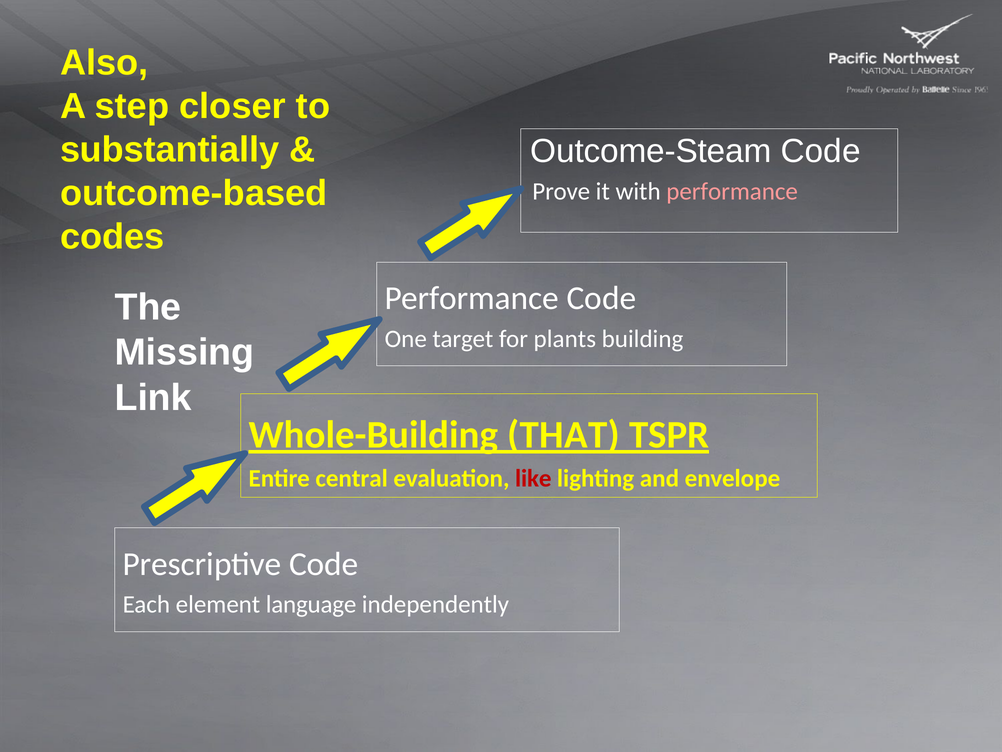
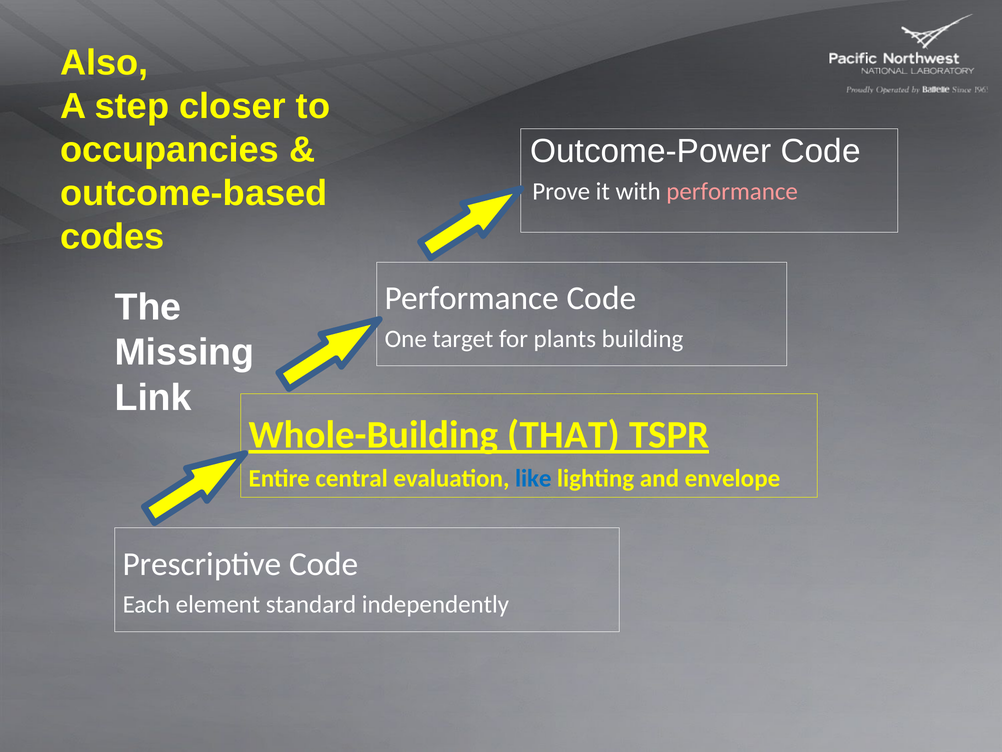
substantially: substantially -> occupancies (170, 150)
Outcome-Steam: Outcome-Steam -> Outcome-Power (651, 151)
like colour: red -> blue (533, 478)
language: language -> standard (311, 604)
